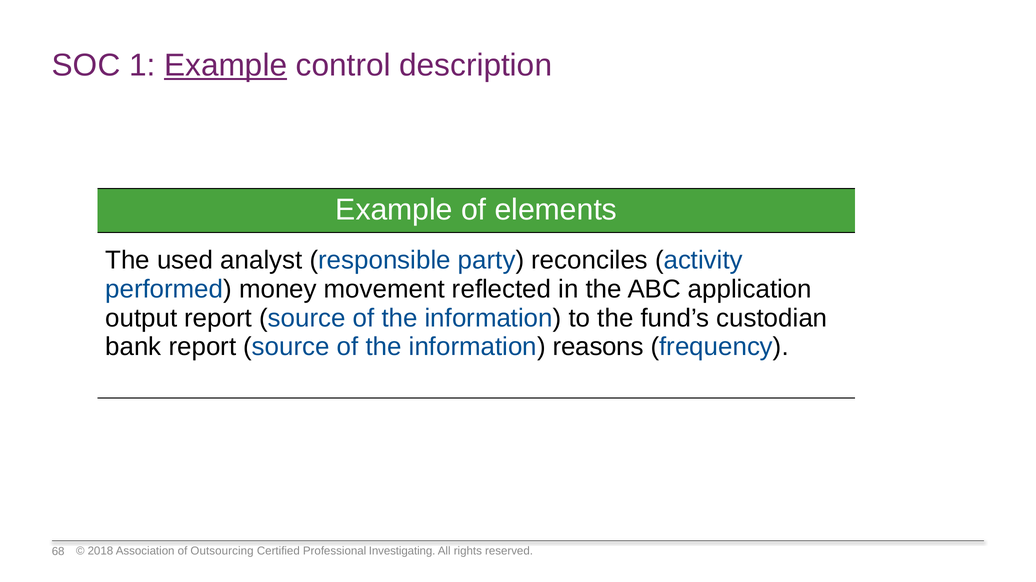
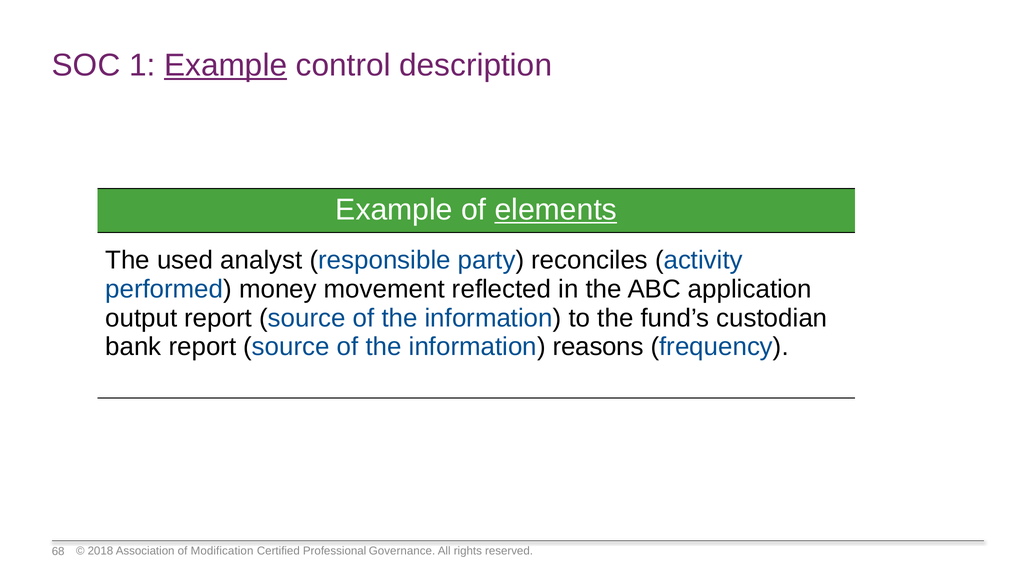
elements underline: none -> present (556, 210)
Outsourcing: Outsourcing -> Modification (222, 552)
Investigating: Investigating -> Governance (402, 552)
